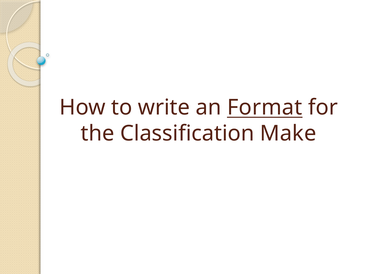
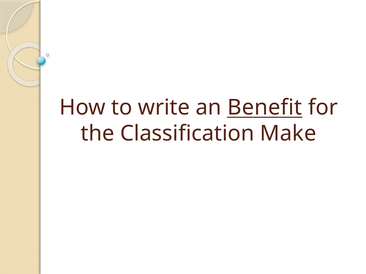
Format: Format -> Benefit (265, 108)
